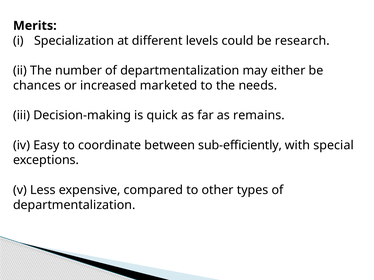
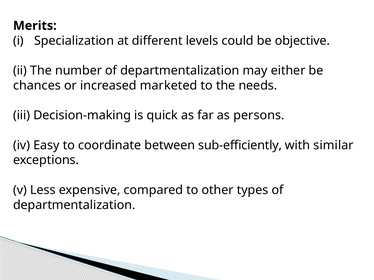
research: research -> objective (302, 41)
remains: remains -> persons (259, 116)
special: special -> similar (334, 145)
